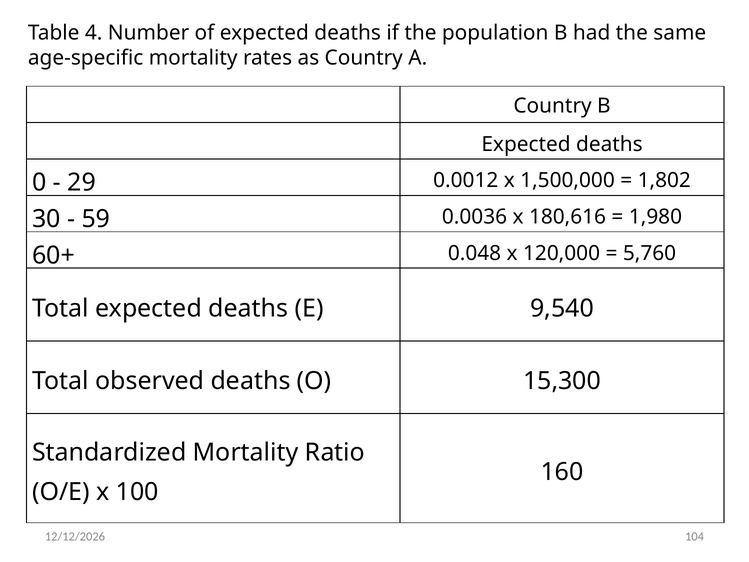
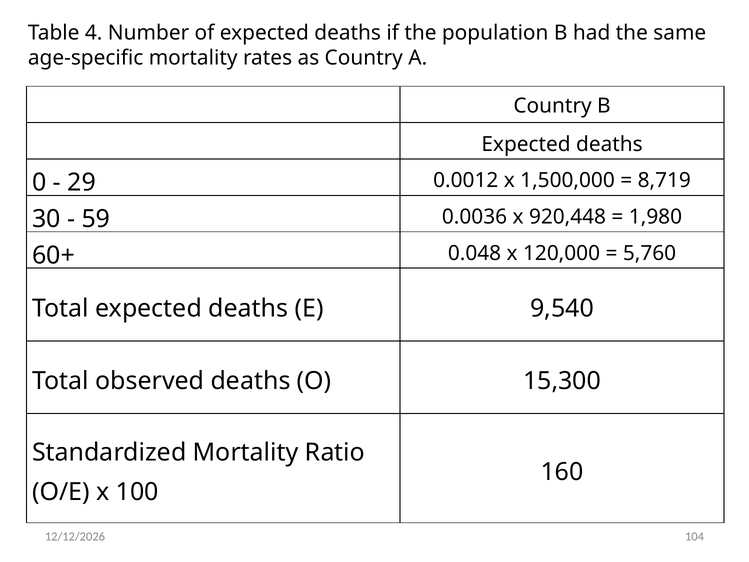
1,802: 1,802 -> 8,719 (664, 180)
180,616: 180,616 -> 920,448 (568, 217)
